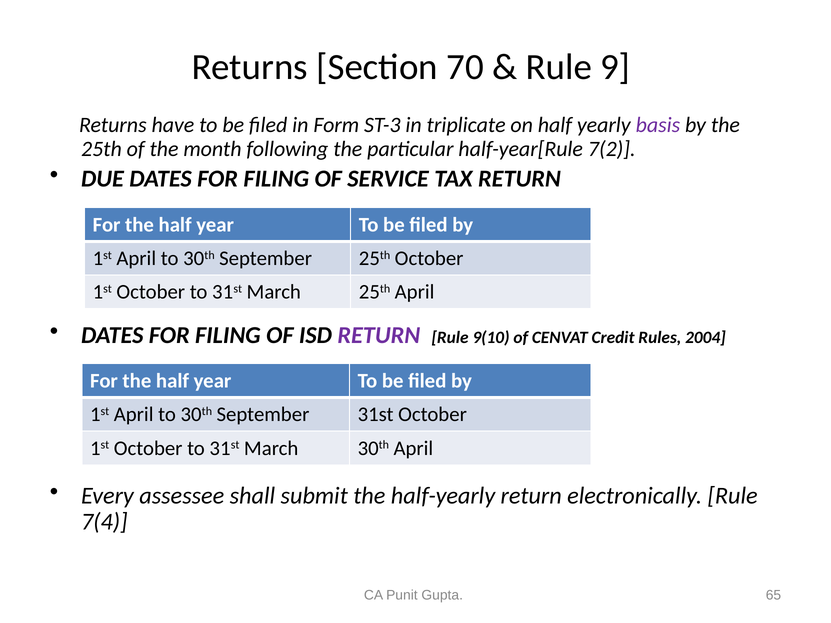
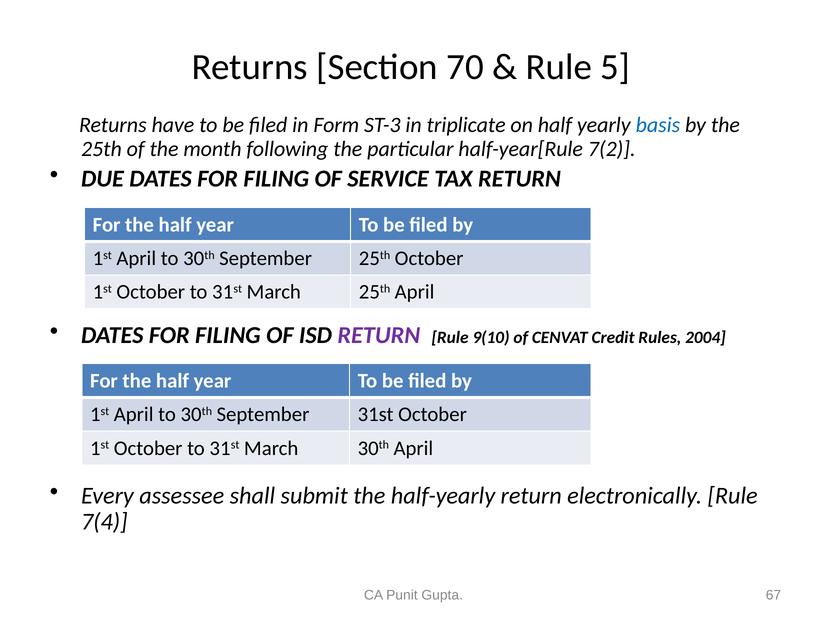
9: 9 -> 5 (615, 67)
basis colour: purple -> blue (658, 125)
65: 65 -> 67 (773, 595)
